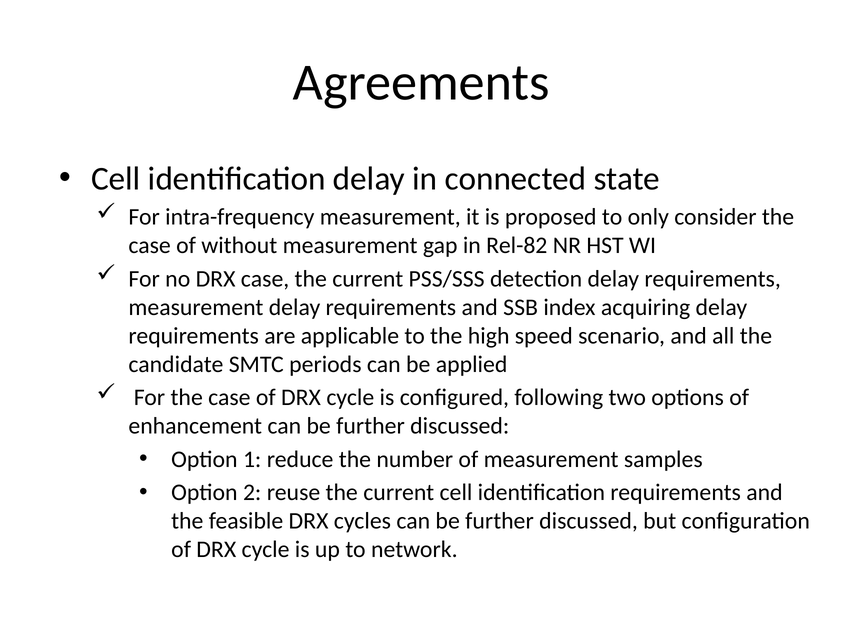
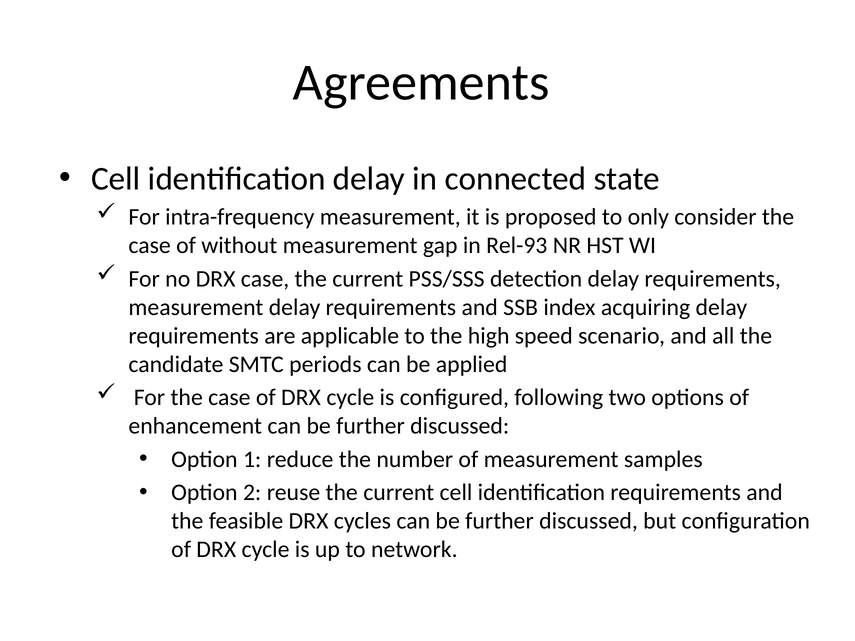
Rel-82: Rel-82 -> Rel-93 (517, 246)
